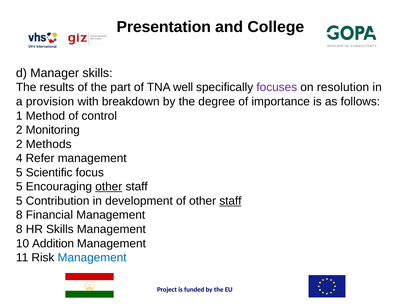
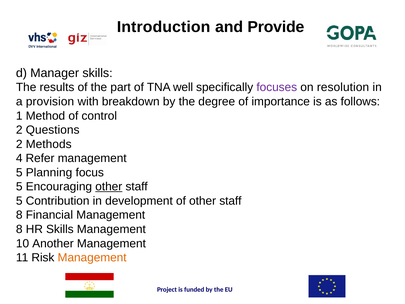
Presentation: Presentation -> Introduction (164, 27)
College: College -> Provide (276, 27)
Monitoring: Monitoring -> Questions (53, 130)
Scientific: Scientific -> Planning (49, 172)
staff underline: present -> none (230, 201)
Addition: Addition -> Another (53, 243)
Management colour: blue -> orange (92, 257)
